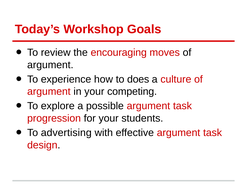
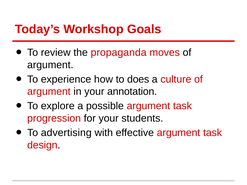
encouraging: encouraging -> propaganda (119, 53)
competing: competing -> annotation (132, 92)
